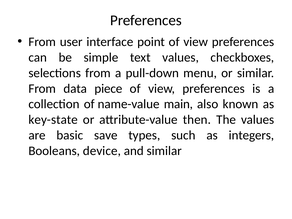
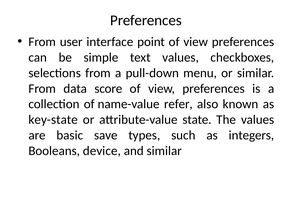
piece: piece -> score (108, 89)
main: main -> refer (178, 104)
then: then -> state (197, 120)
